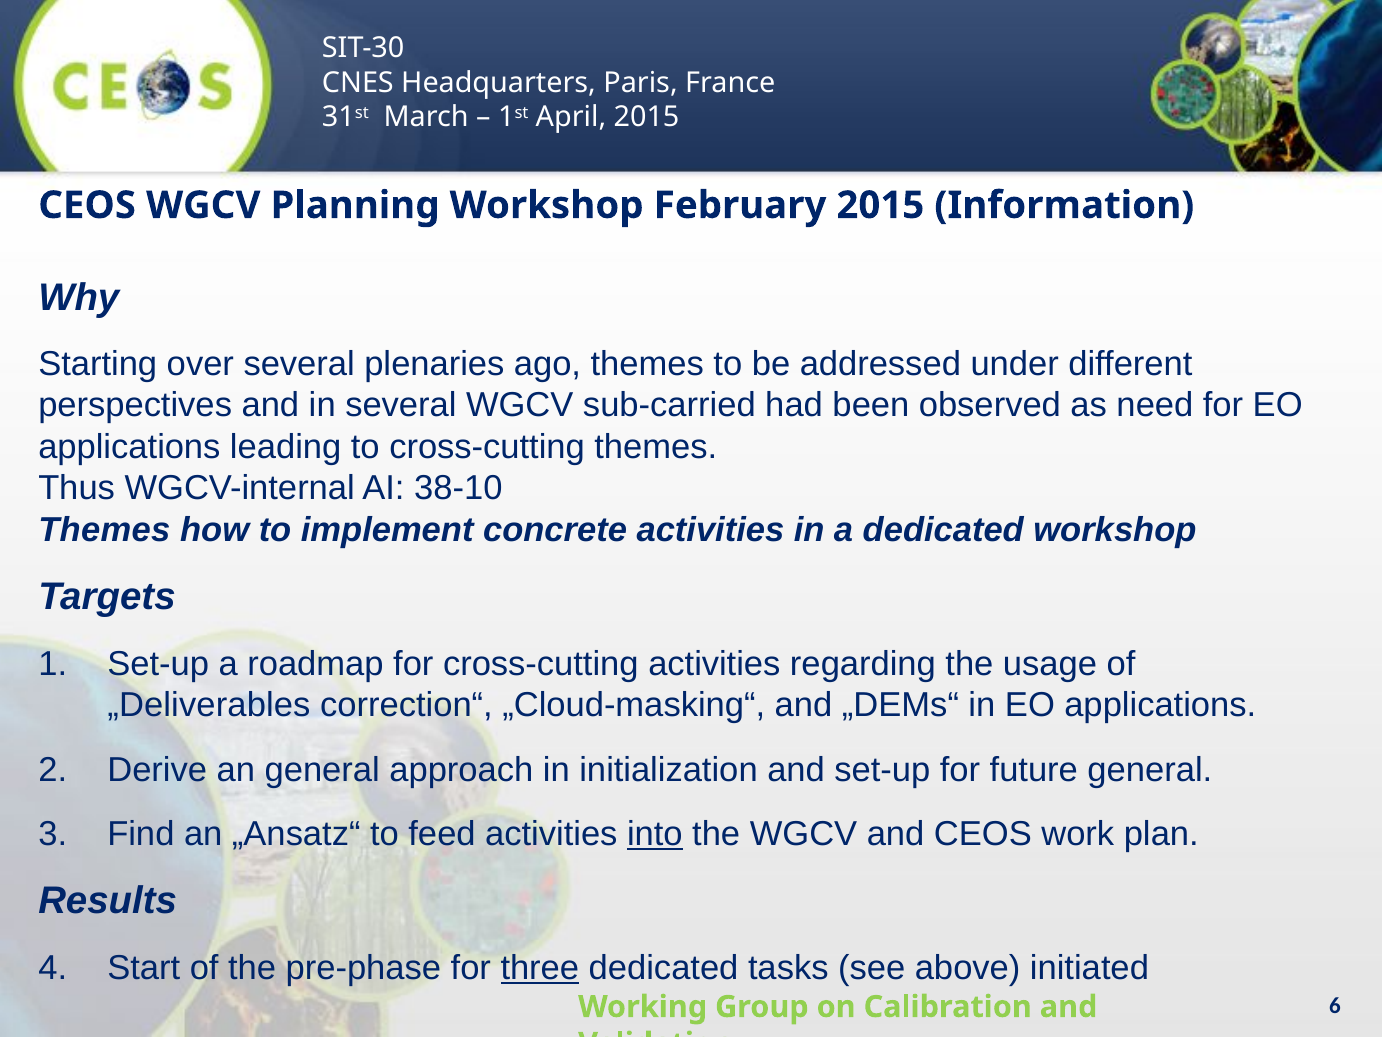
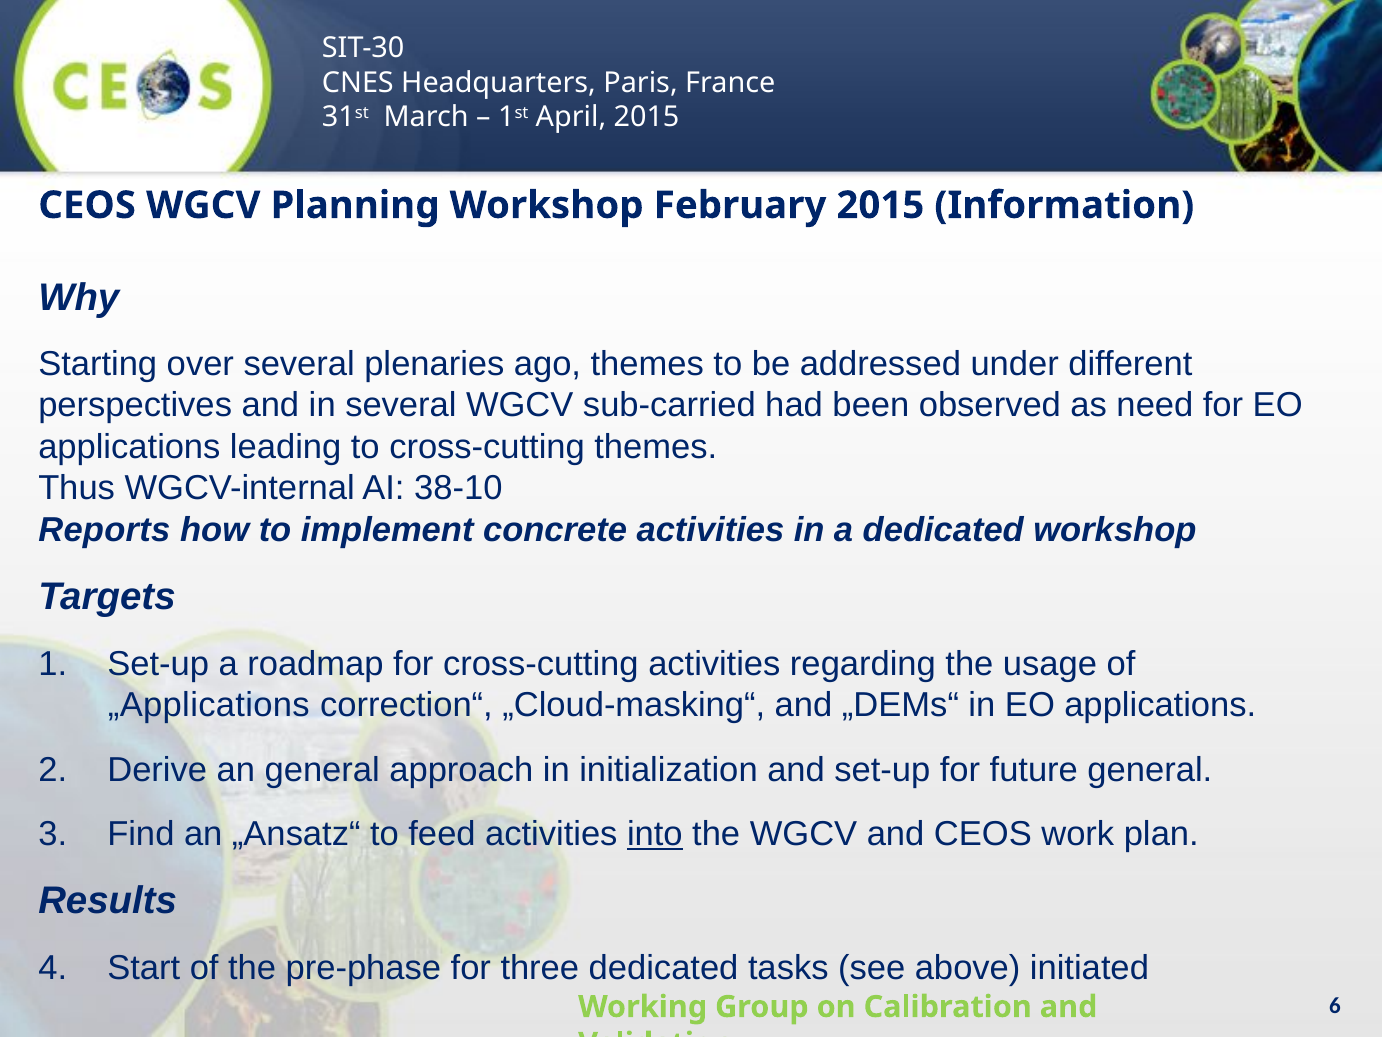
Themes: Themes -> Reports (104, 530)
„Deliverables: „Deliverables -> „Applications (209, 705)
three underline: present -> none (540, 967)
